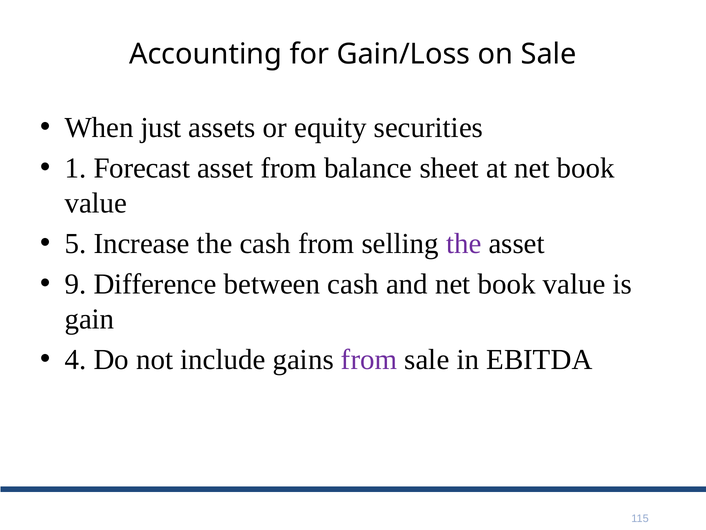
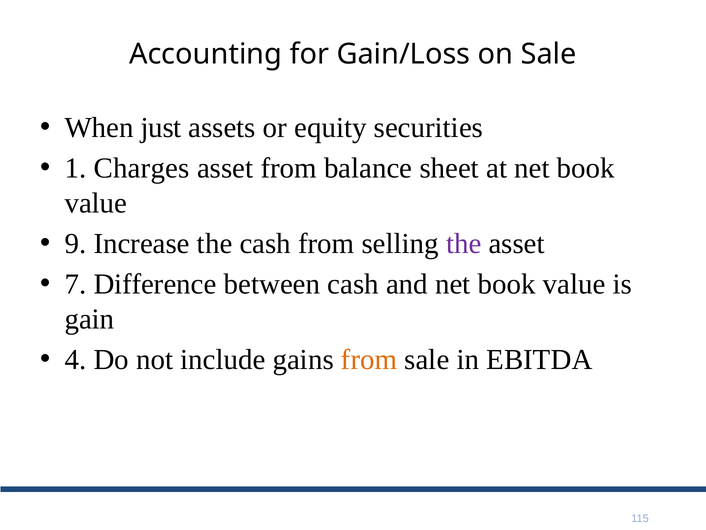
Forecast: Forecast -> Charges (142, 168)
5: 5 -> 9 (75, 244)
9: 9 -> 7 (75, 284)
from colour: purple -> orange (369, 359)
